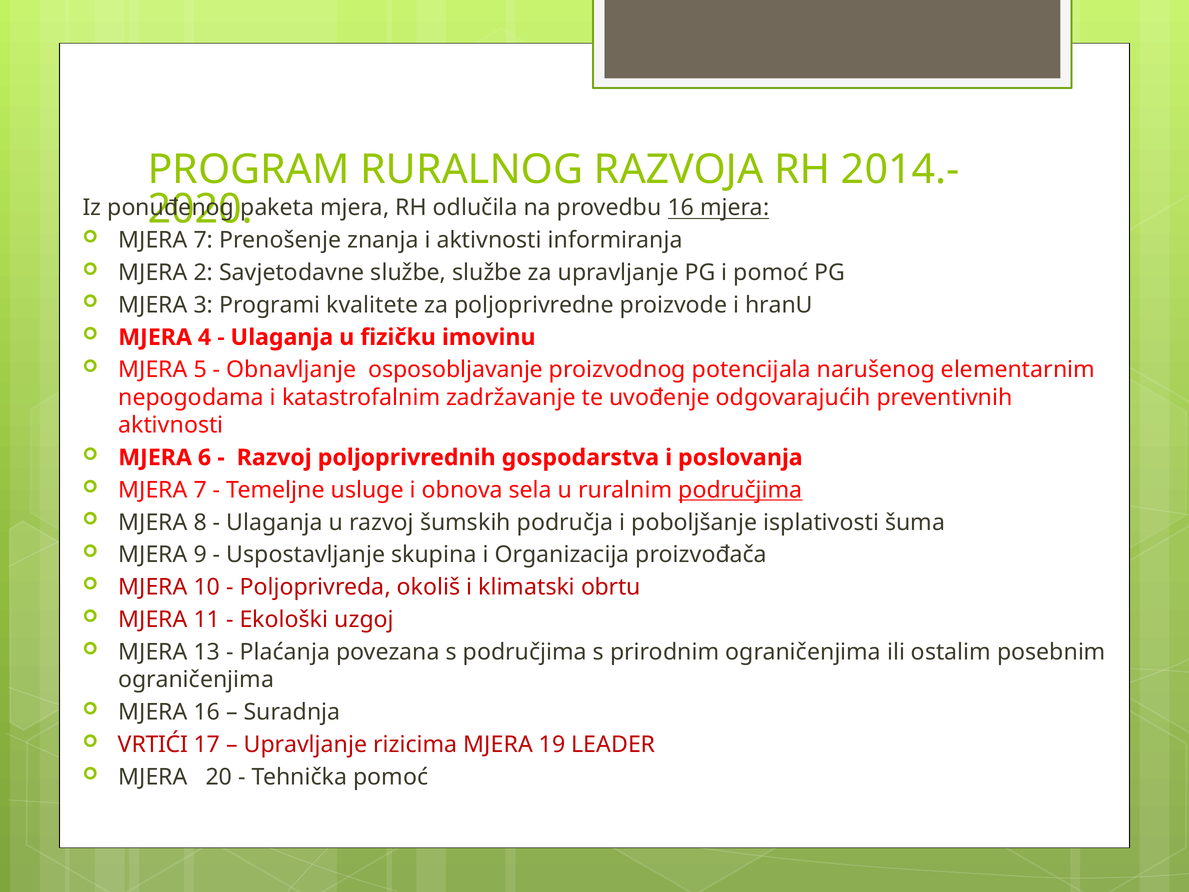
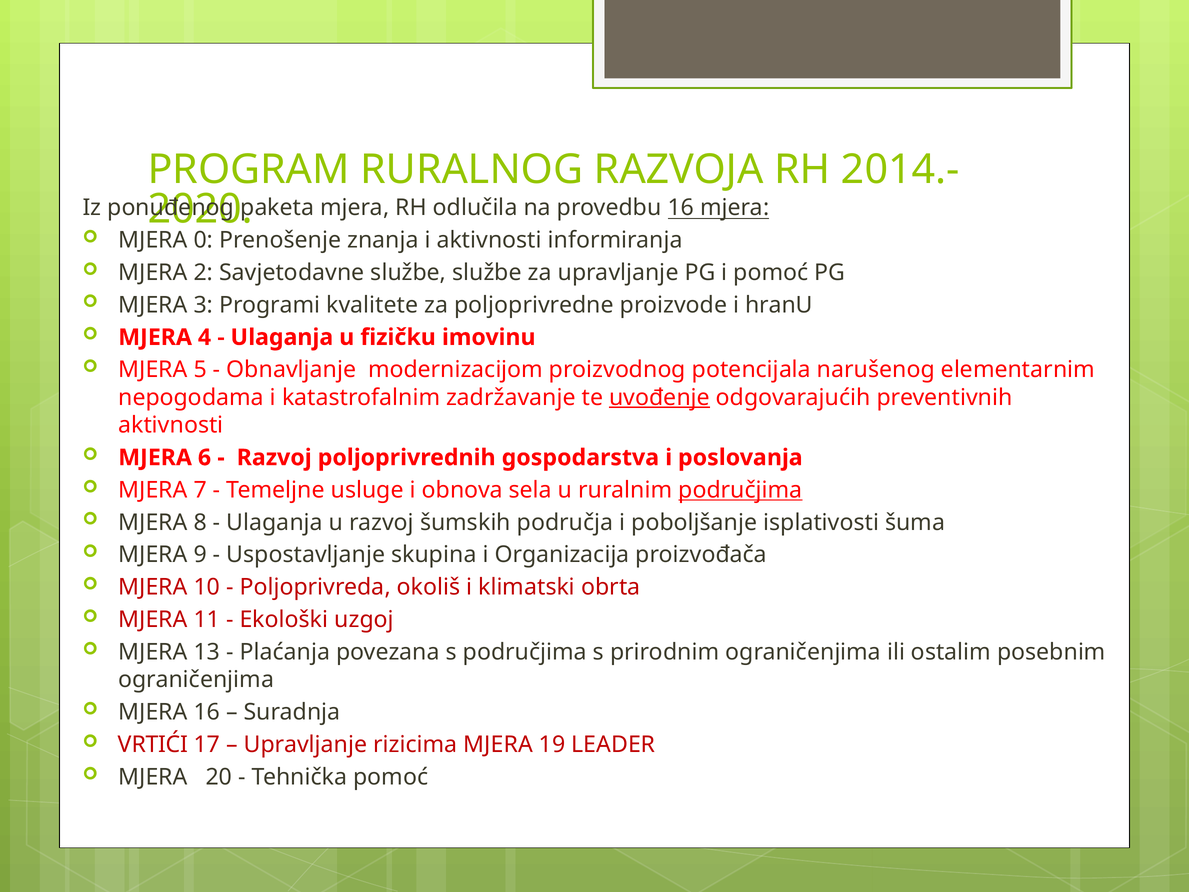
7: 7 -> 0 (203, 240)
osposobljavanje: osposobljavanje -> modernizacijom (456, 370)
uvođenje underline: none -> present (659, 397)
obrtu: obrtu -> obrta (611, 587)
